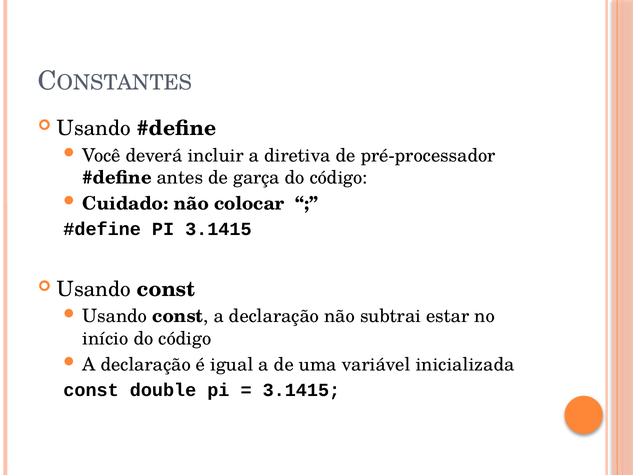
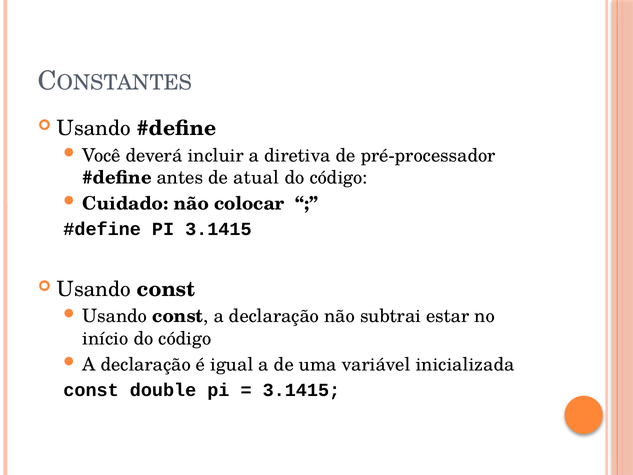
garça: garça -> atual (256, 177)
